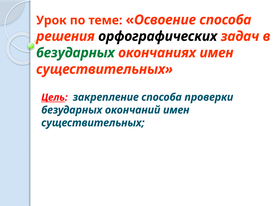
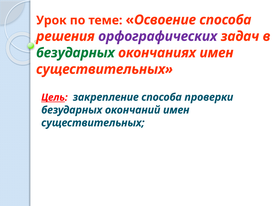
орфографических colour: black -> purple (158, 36)
